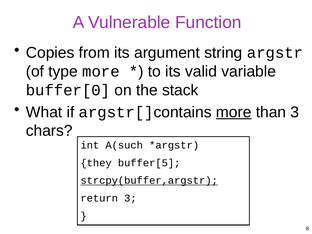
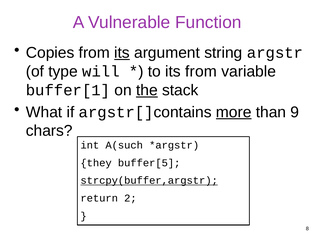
its underline: none -> present (122, 53)
type more: more -> will (101, 72)
its valid: valid -> from (201, 72)
buffer[0: buffer[0 -> buffer[1 (68, 90)
the underline: none -> present (147, 90)
than 3: 3 -> 9 (295, 112)
return 3: 3 -> 2 (130, 198)
